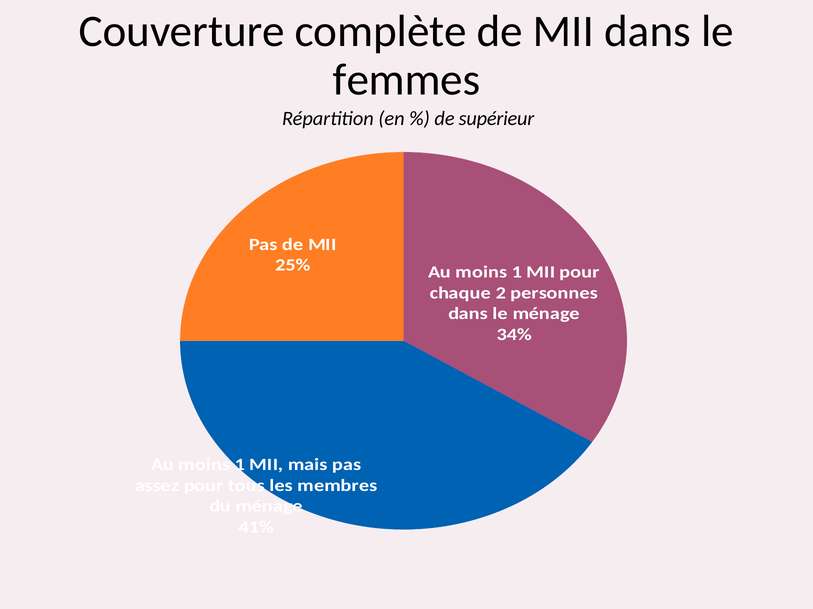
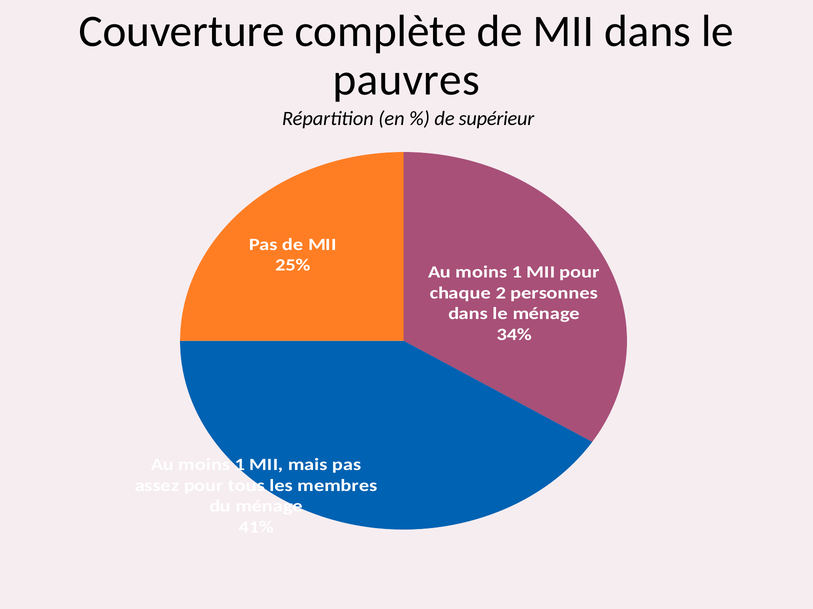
femmes: femmes -> pauvres (406, 80)
